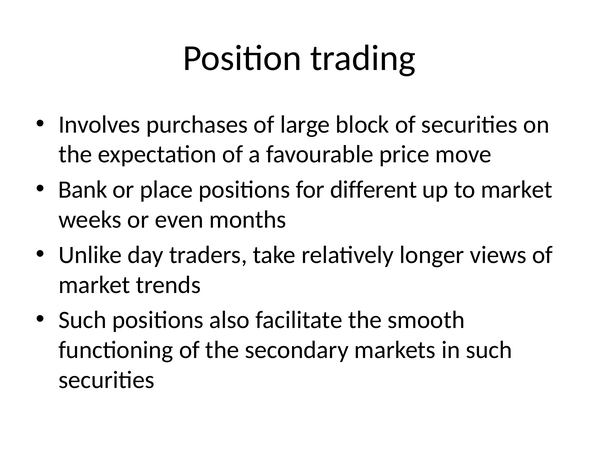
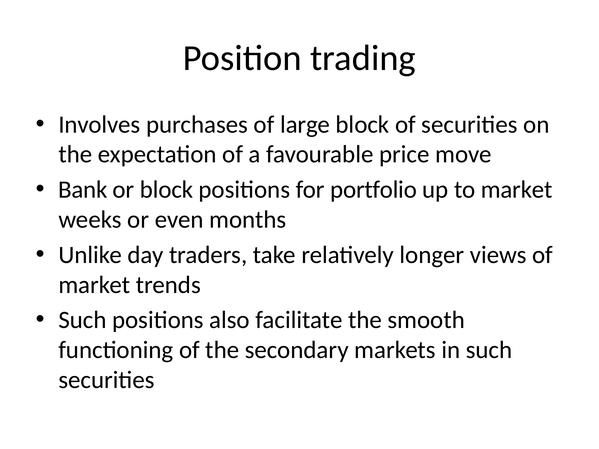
or place: place -> block (166, 190)
different: different -> portfolio (374, 190)
